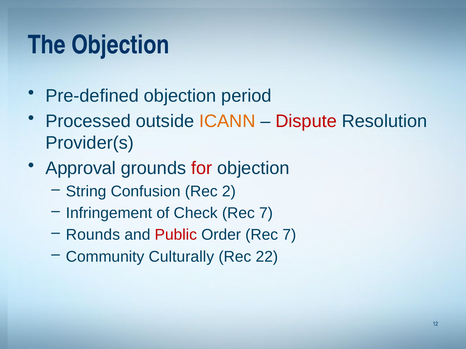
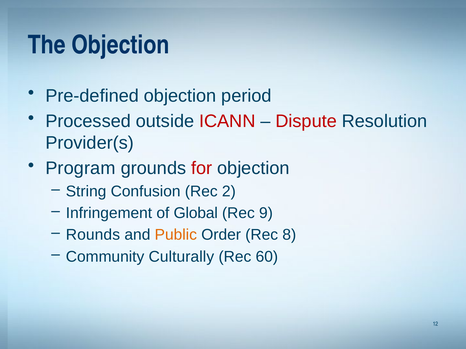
ICANN colour: orange -> red (227, 121)
Approval: Approval -> Program (81, 169)
Check: Check -> Global (196, 213)
7: 7 -> 9 (266, 213)
Public colour: red -> orange (176, 235)
Order Rec 7: 7 -> 8 (289, 235)
22: 22 -> 60 (267, 257)
